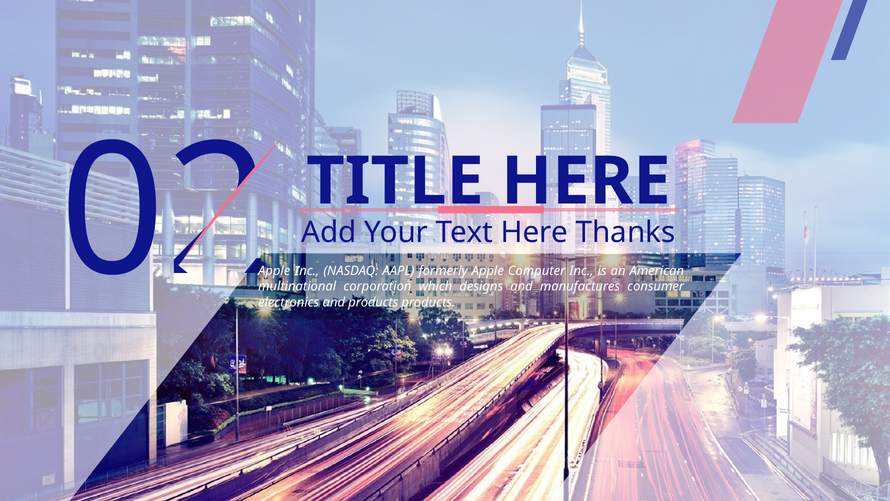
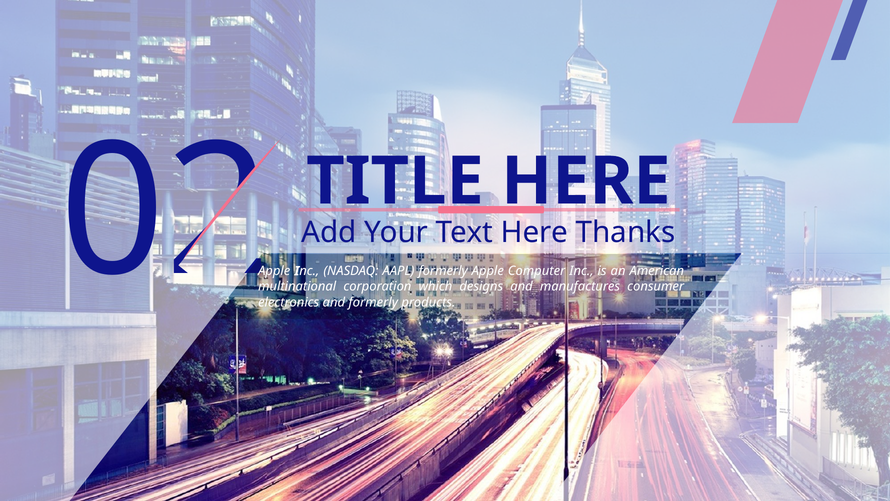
and products: products -> formerly (373, 302)
